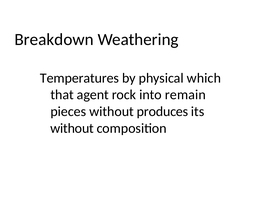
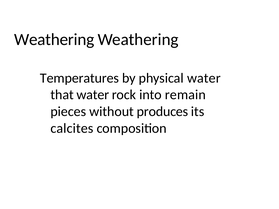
Breakdown: Breakdown -> Weathering (54, 40)
physical which: which -> water (204, 78)
that agent: agent -> water (93, 95)
without: without -> calcites (72, 128)
